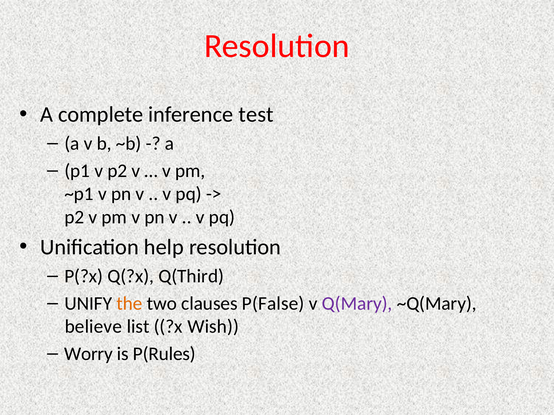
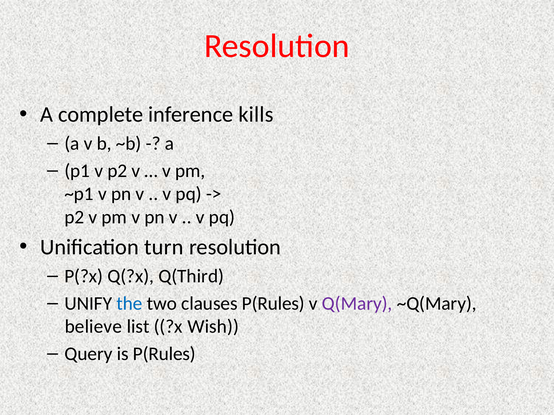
test: test -> kills (256, 115)
help: help -> turn (164, 247)
the colour: orange -> blue (129, 304)
clauses P(False: P(False -> P(Rules (273, 304)
Worry: Worry -> Query (88, 354)
